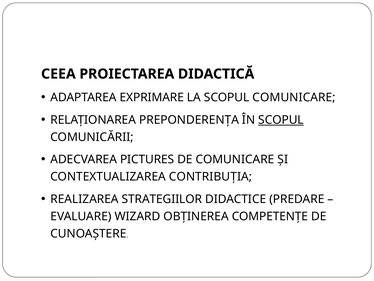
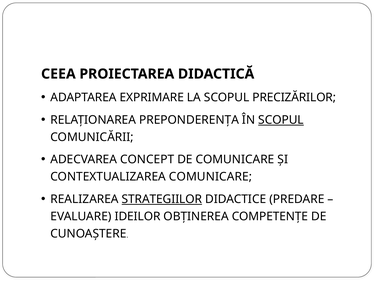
SCOPUL COMUNICARE: COMUNICARE -> PRECIZĂRILOR (294, 97)
PICTURES: PICTURES -> CONCEPT (147, 159)
CONTEXTUALIZAREA CONTRIBUȚIA: CONTRIBUȚIA -> COMUNICARE (211, 176)
STRATEGIILOR underline: none -> present (162, 199)
WIZARD: WIZARD -> IDEILOR (137, 216)
